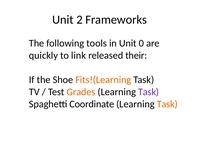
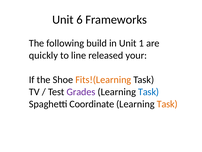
2: 2 -> 6 (80, 20)
tools: tools -> build (97, 43)
0: 0 -> 1 (141, 43)
link: link -> line (79, 55)
their: their -> your (136, 55)
Grades colour: orange -> purple (81, 92)
Task colour: purple -> blue (149, 92)
